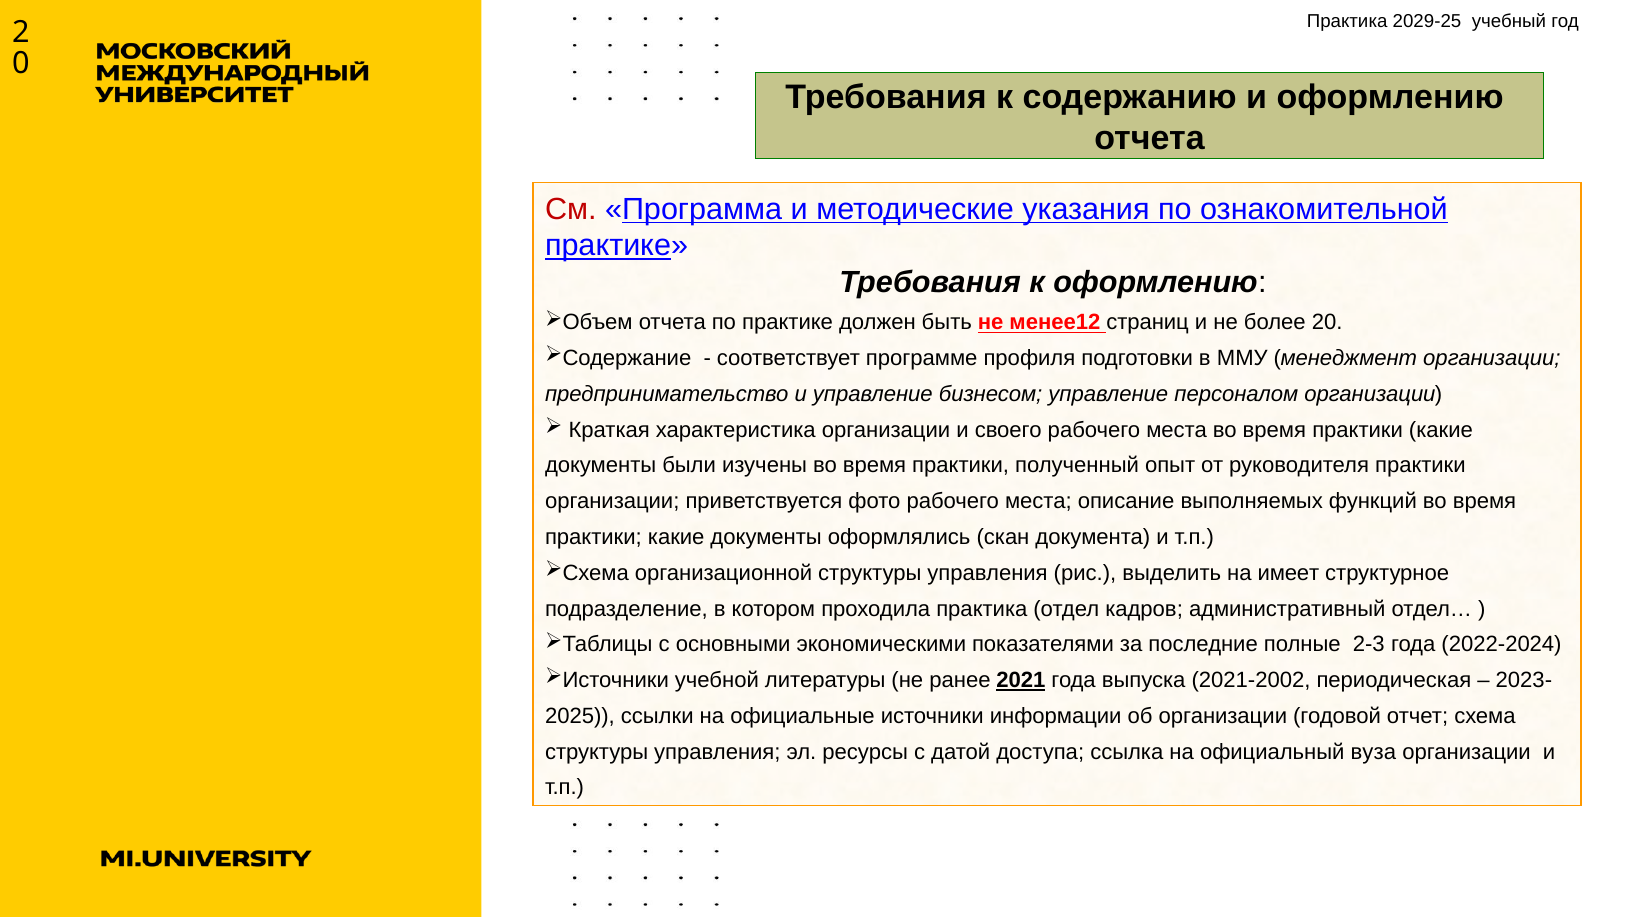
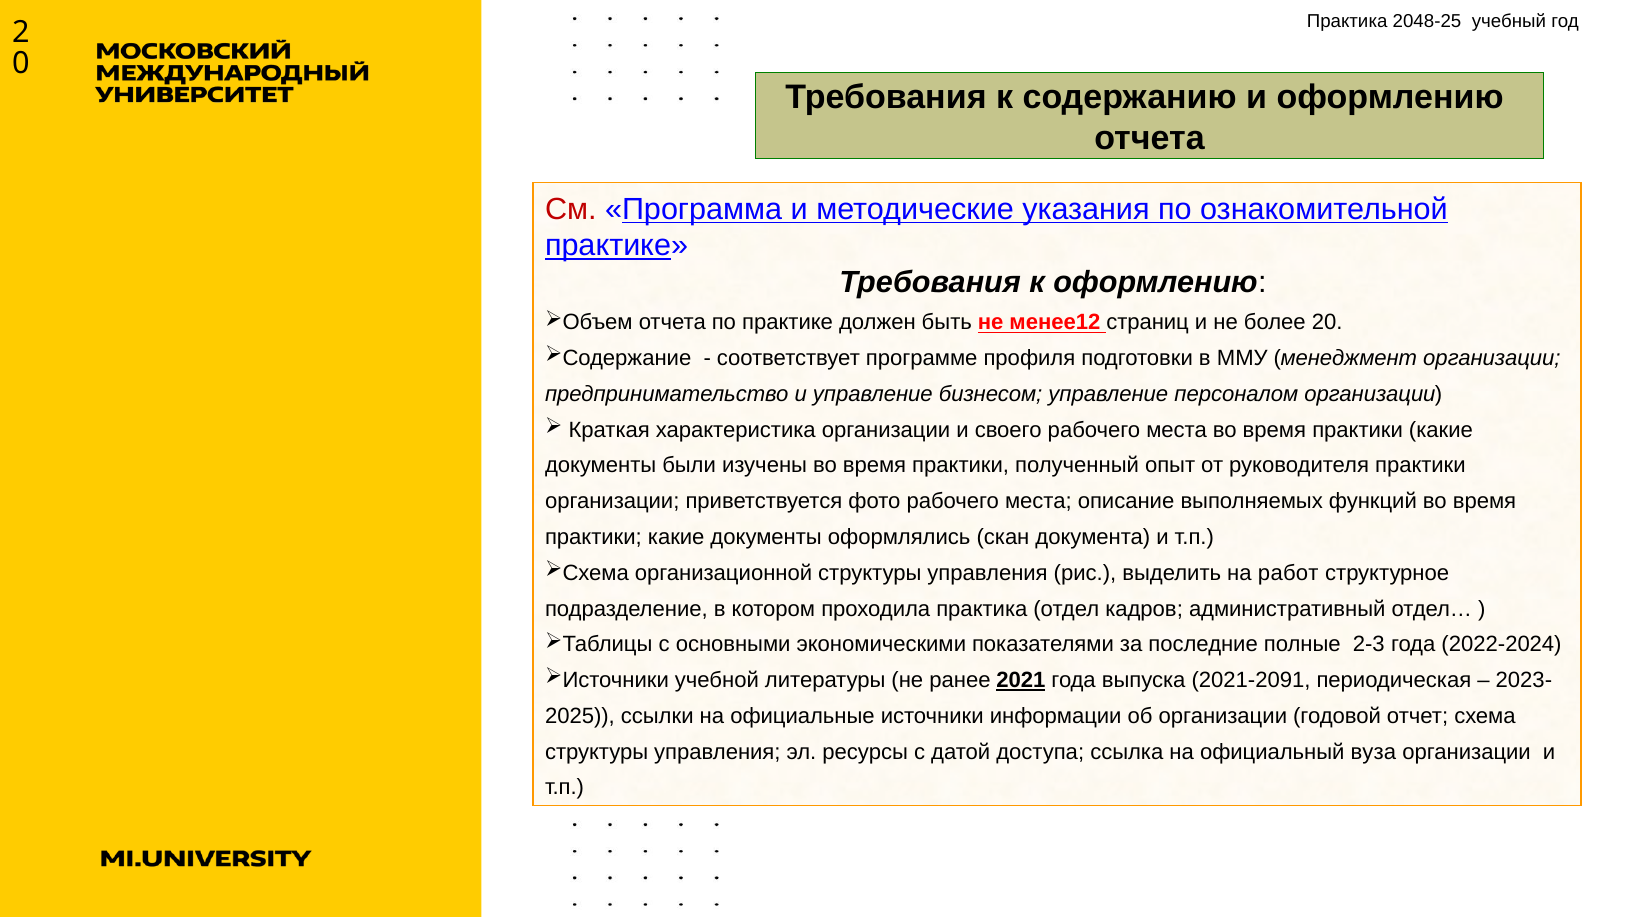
2029-25: 2029-25 -> 2048-25 (1427, 22)
имеет: имеет -> работ (1288, 573)
2021-2002: 2021-2002 -> 2021-2091 (1251, 681)
